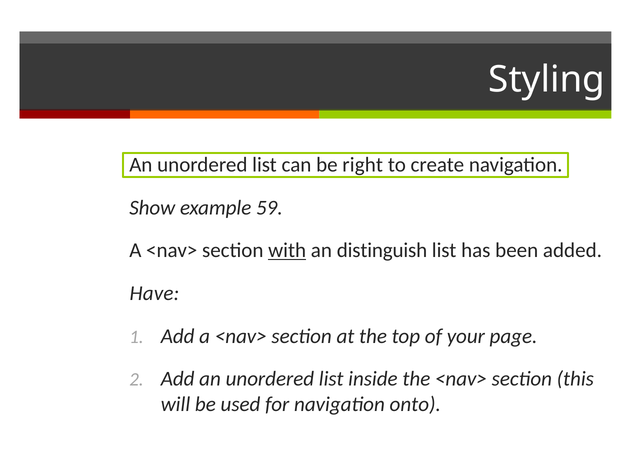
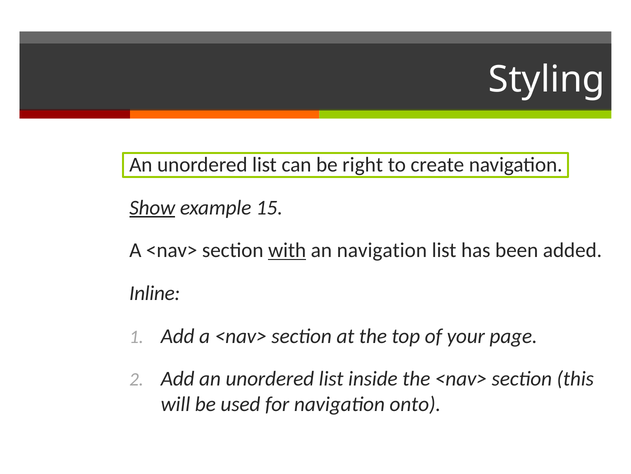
Show underline: none -> present (152, 207)
59: 59 -> 15 (269, 207)
an distinguish: distinguish -> navigation (382, 250)
Have: Have -> Inline (155, 293)
